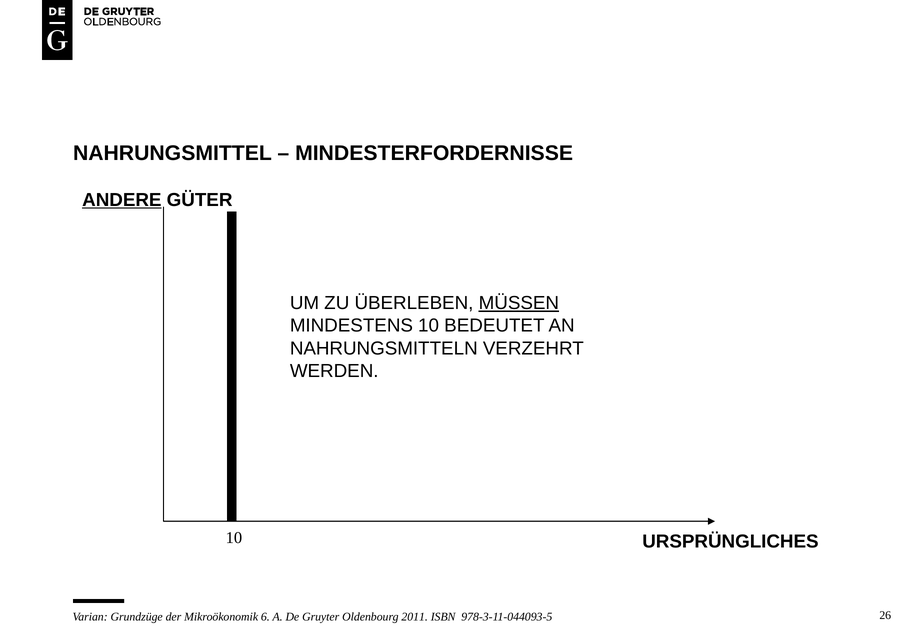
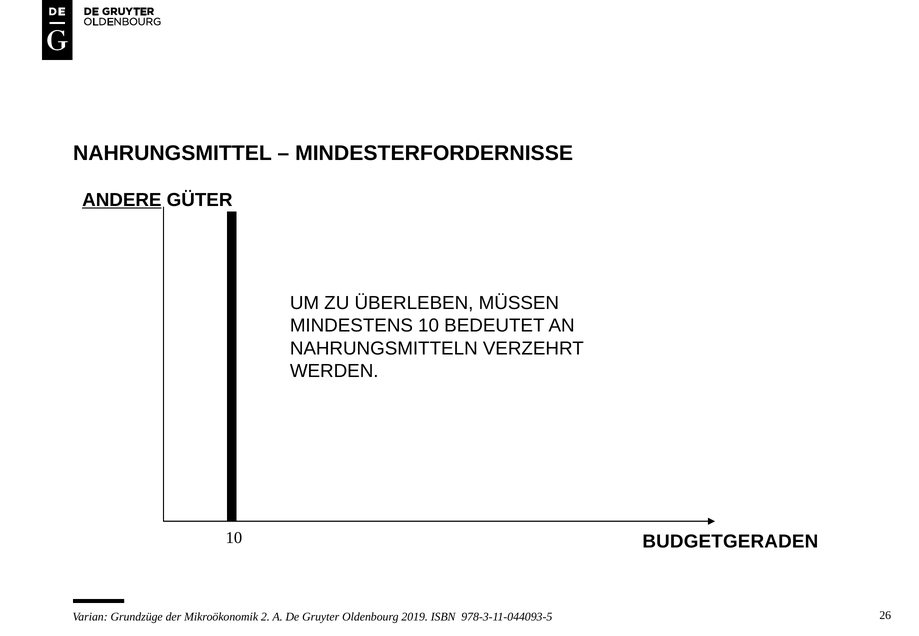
MÜSSEN underline: present -> none (519, 303)
URSPRÜNGLICHES: URSPRÜNGLICHES -> BUDGETGERADEN (730, 542)
6: 6 -> 2 (265, 617)
2011: 2011 -> 2019 (415, 617)
